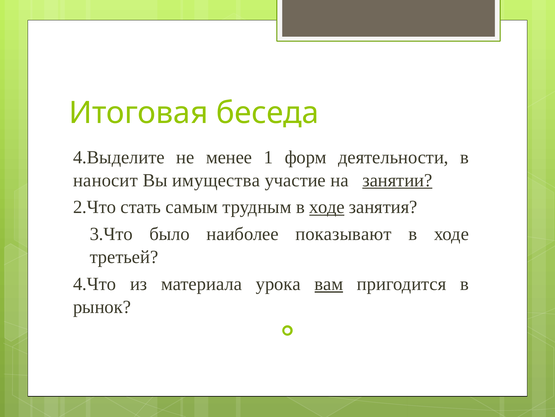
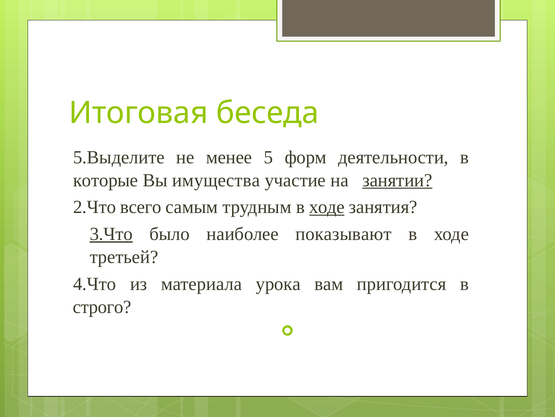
4.Выделите: 4.Выделите -> 5.Выделите (119, 157)
1: 1 -> 5 (268, 157)
наносит: наносит -> которые (106, 180)
стать: стать -> всего (141, 207)
3.Что underline: none -> present (111, 234)
вам underline: present -> none (329, 283)
рынок: рынок -> строго (102, 306)
